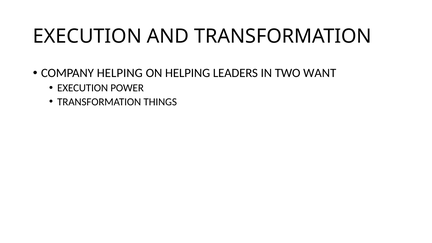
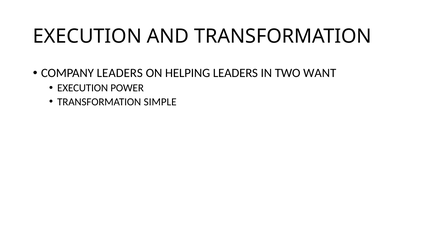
COMPANY HELPING: HELPING -> LEADERS (120, 73)
THINGS: THINGS -> SIMPLE (160, 102)
